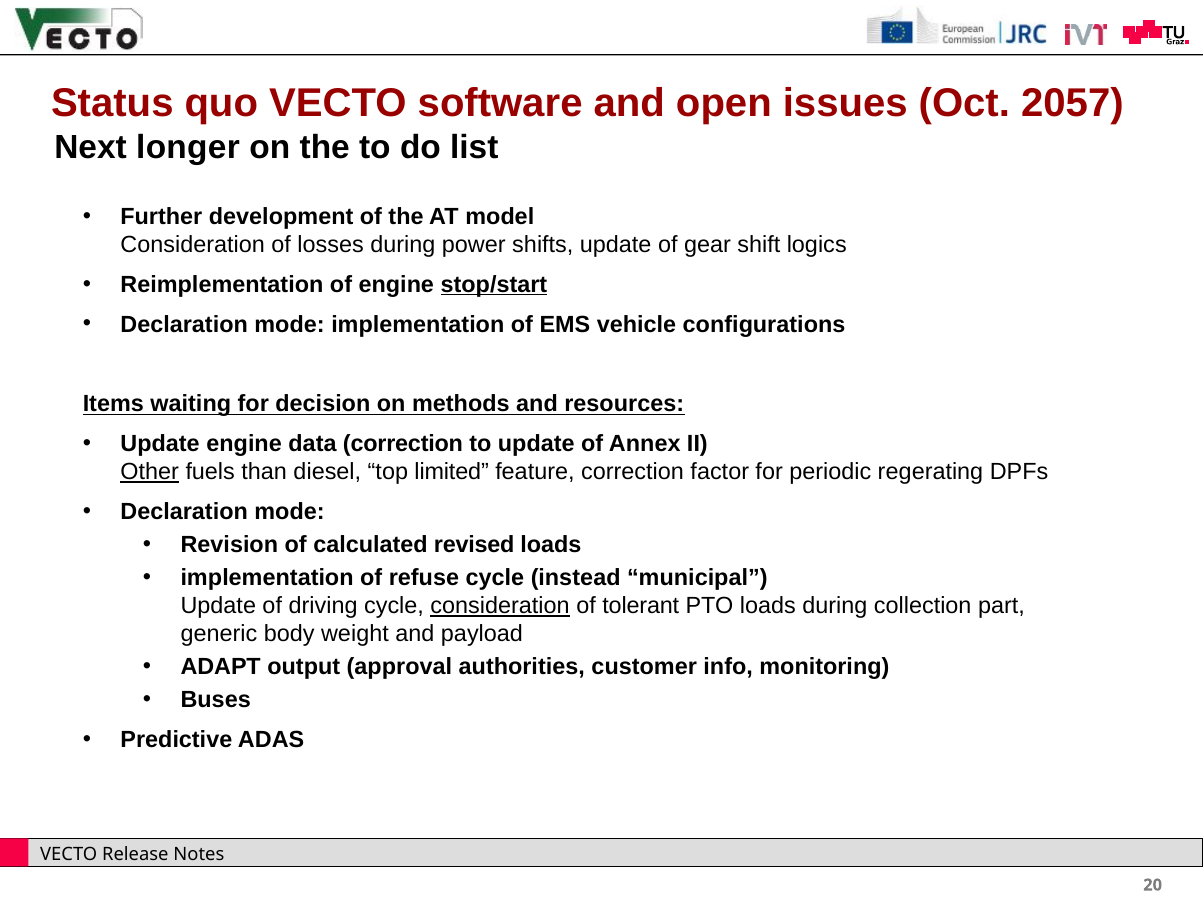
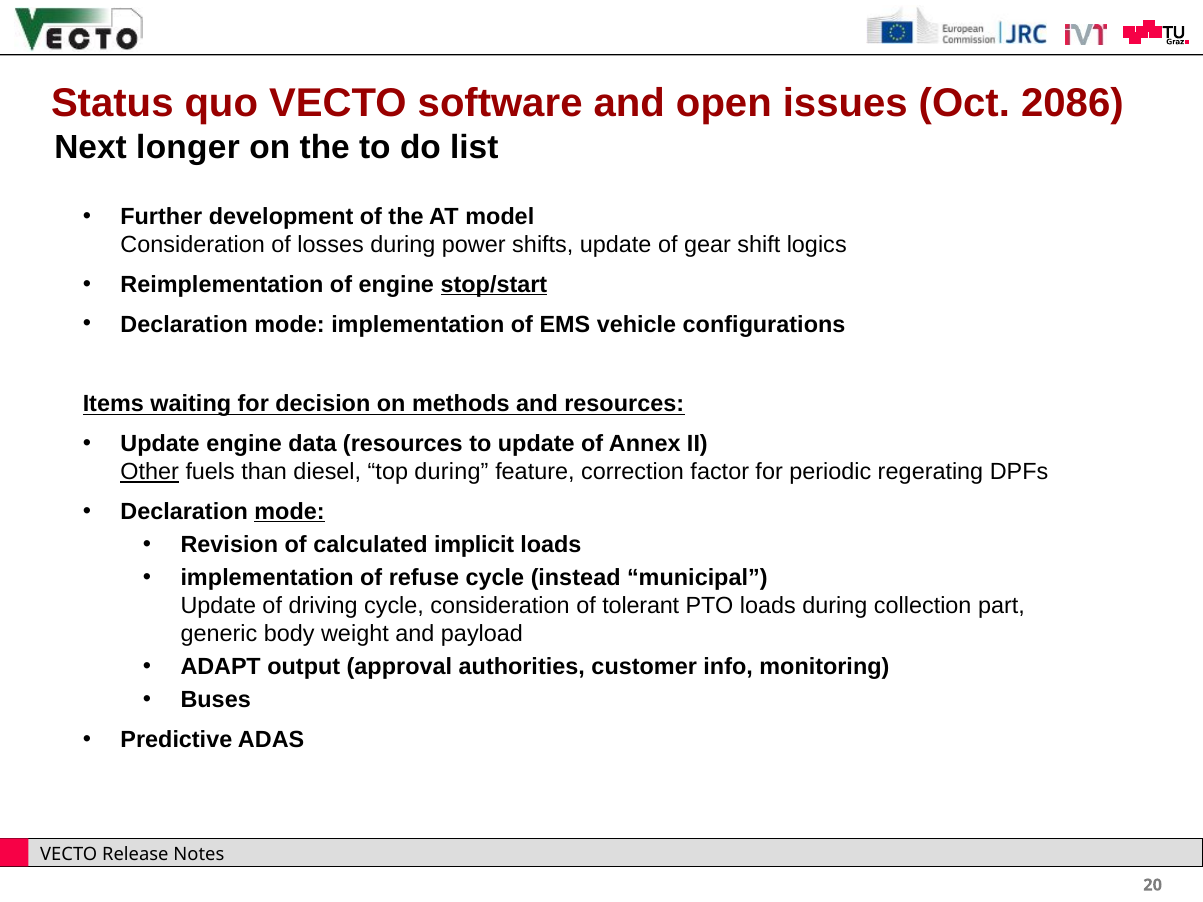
2057: 2057 -> 2086 (1072, 103)
data correction: correction -> resources (403, 444)
top limited: limited -> during (451, 472)
mode underline: none -> present (290, 512)
revised: revised -> implicit (474, 545)
consideration underline: present -> none (500, 606)
